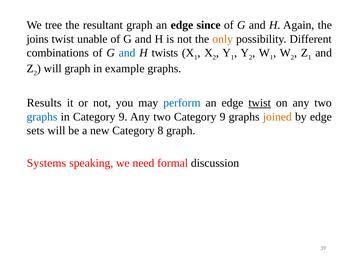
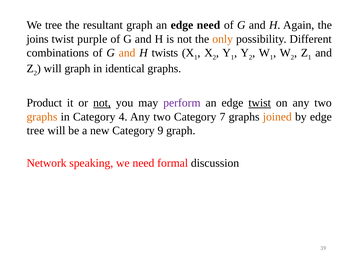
edge since: since -> need (209, 25)
unable: unable -> purple (92, 39)
and colour: blue -> orange (127, 53)
example: example -> identical (125, 69)
Results: Results -> Product (44, 103)
not underline: none -> present (102, 103)
perform colour: blue -> purple (182, 103)
graphs colour: blue -> orange (42, 117)
in Category 9: 9 -> 4 (123, 117)
two Category 9: 9 -> 7 (223, 117)
sets: sets -> tree (36, 131)
8: 8 -> 9 (160, 131)
Systems: Systems -> Network (47, 163)
